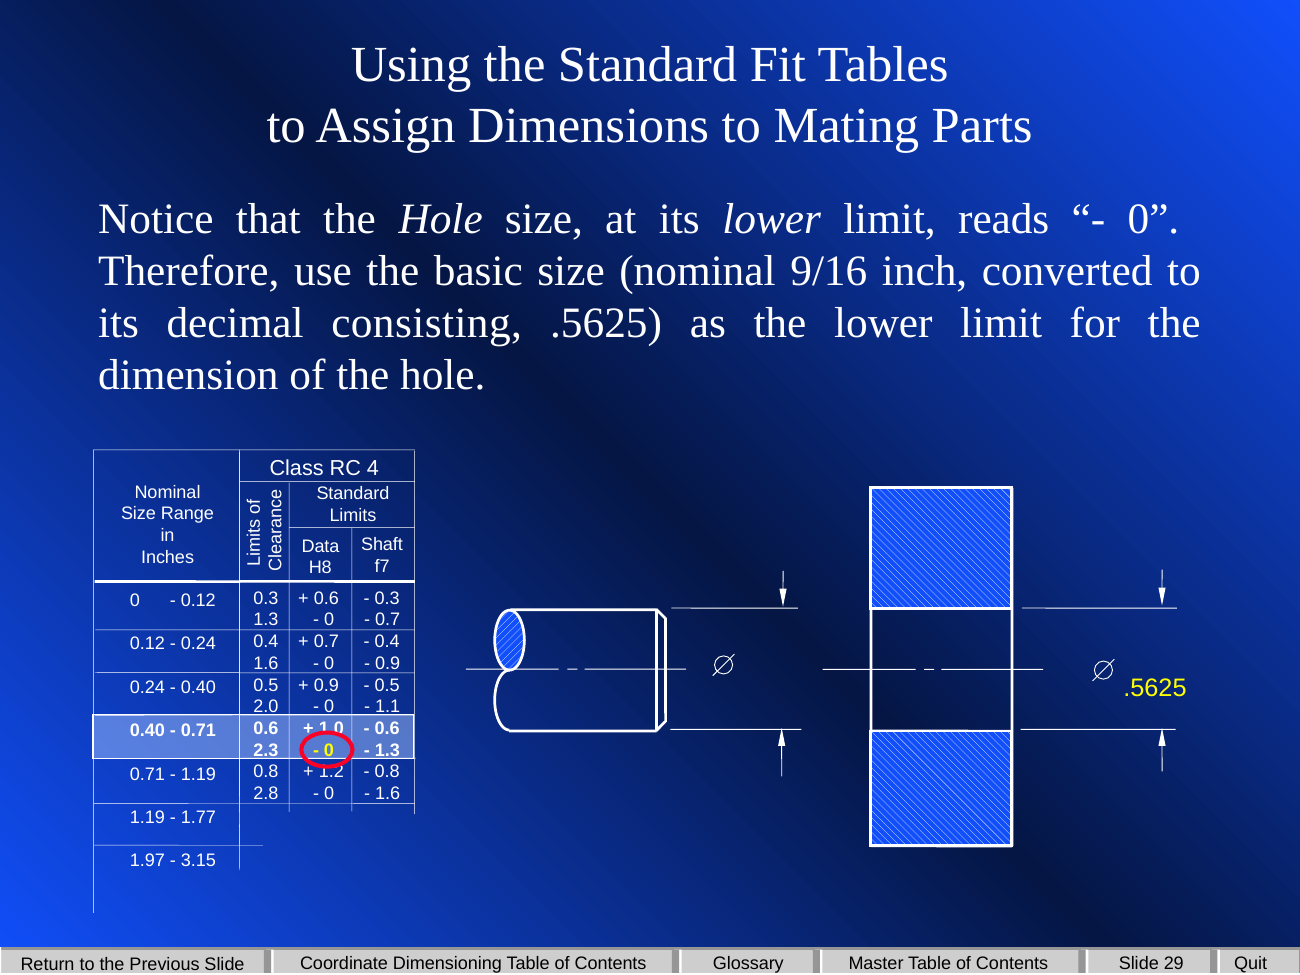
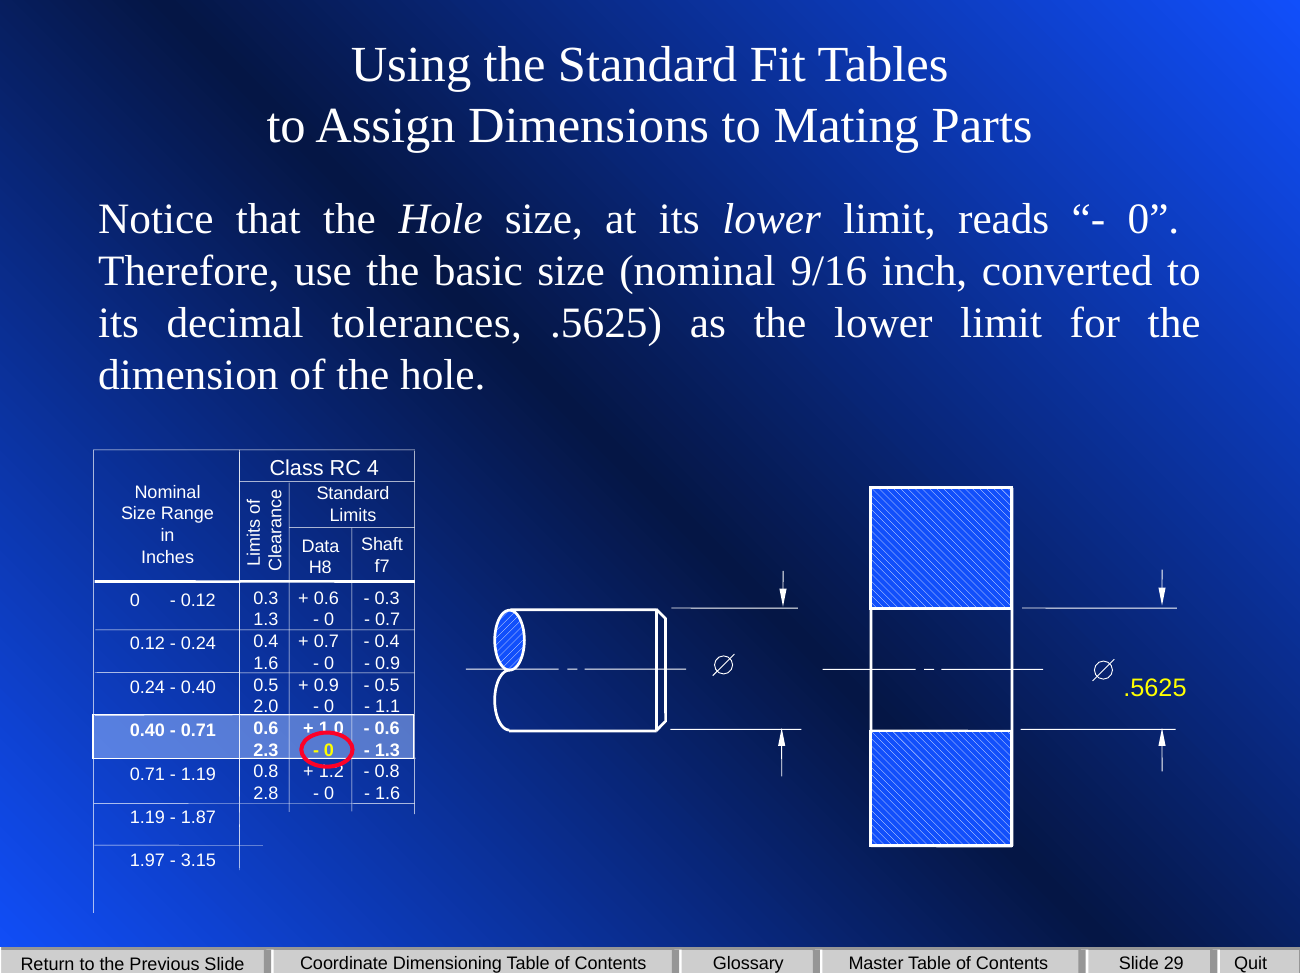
consisting: consisting -> tolerances (427, 323)
1.77: 1.77 -> 1.87 (198, 818)
